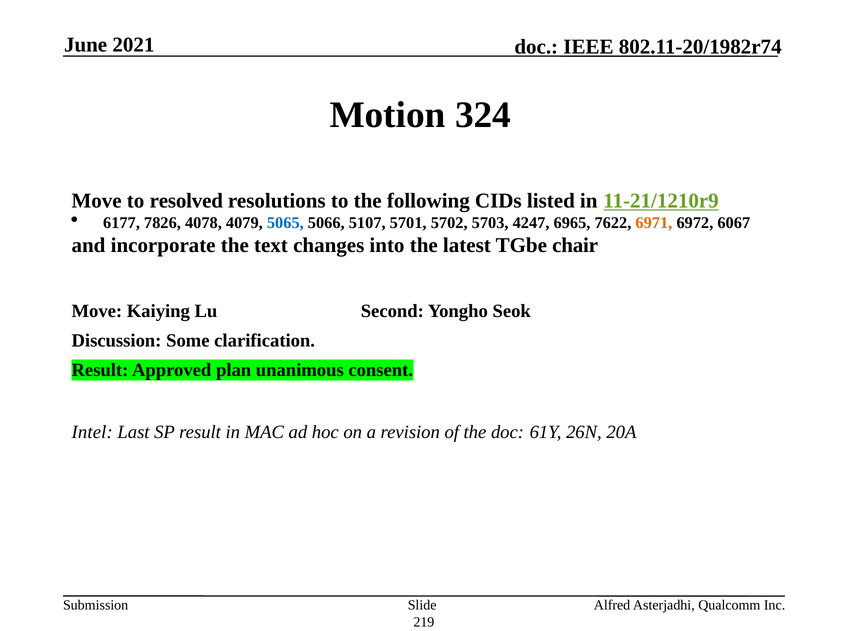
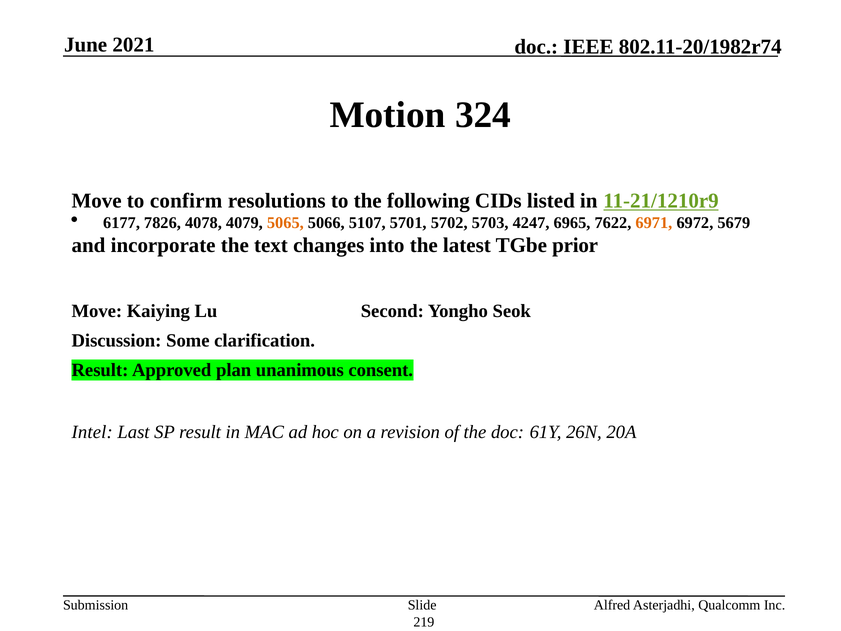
resolved: resolved -> confirm (186, 201)
5065 colour: blue -> orange (285, 223)
6067: 6067 -> 5679 (734, 223)
chair: chair -> prior (575, 245)
